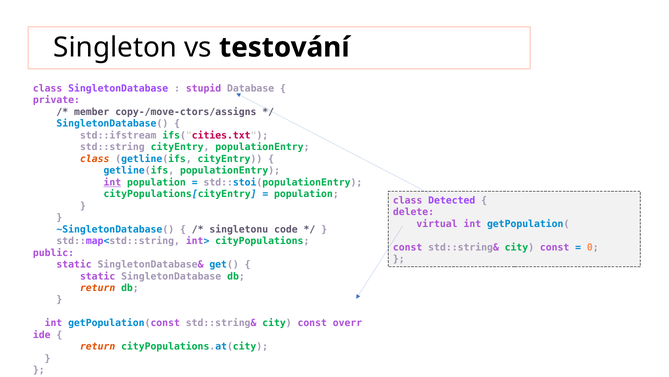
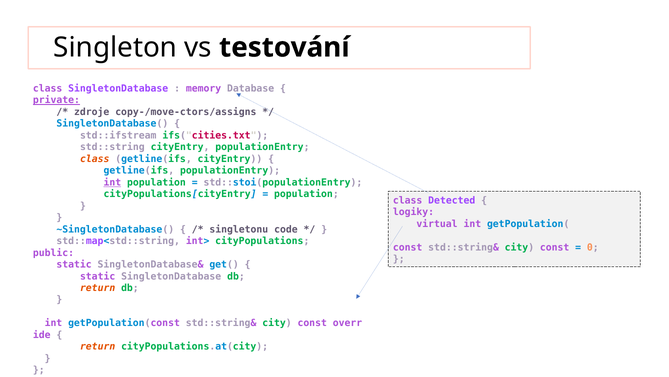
stupid: stupid -> memory (204, 88)
private underline: none -> present (56, 100)
member: member -> zdroje (92, 112)
delete: delete -> logiky (414, 212)
